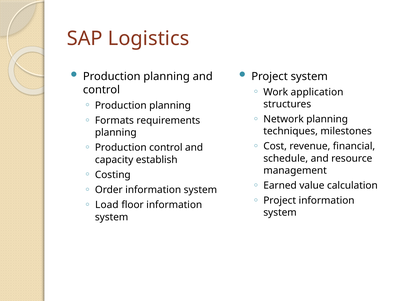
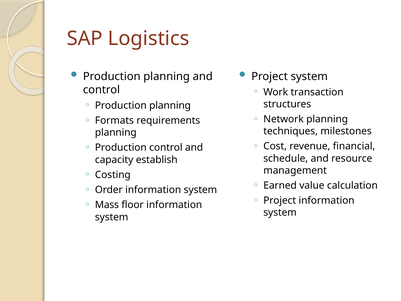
application: application -> transaction (317, 92)
Load: Load -> Mass (107, 205)
